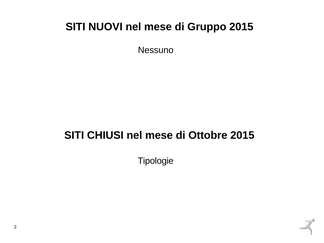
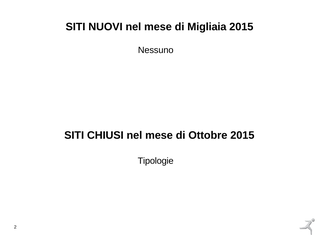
Gruppo: Gruppo -> Migliaia (207, 27)
